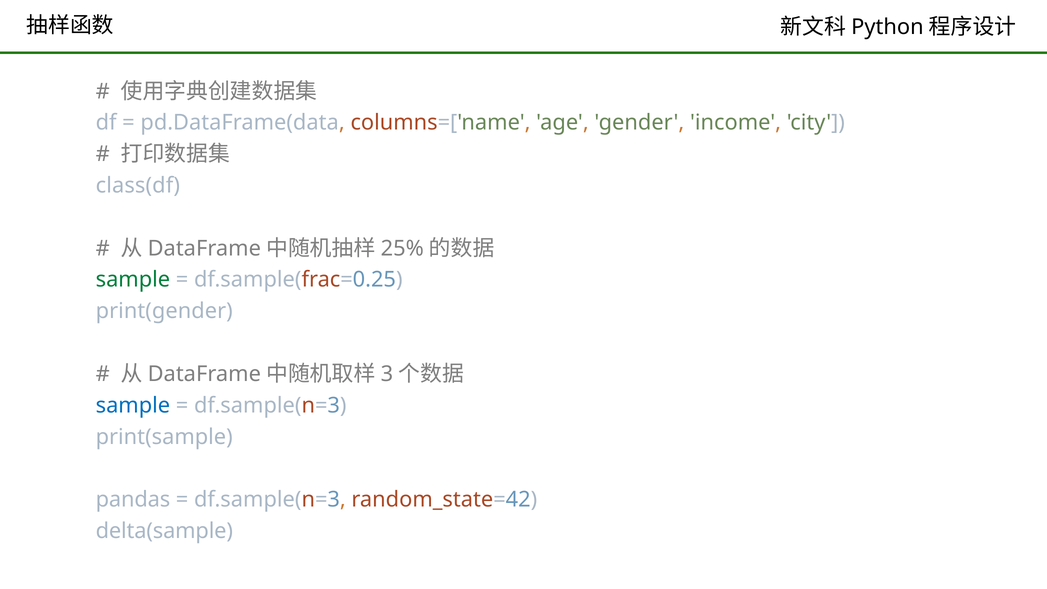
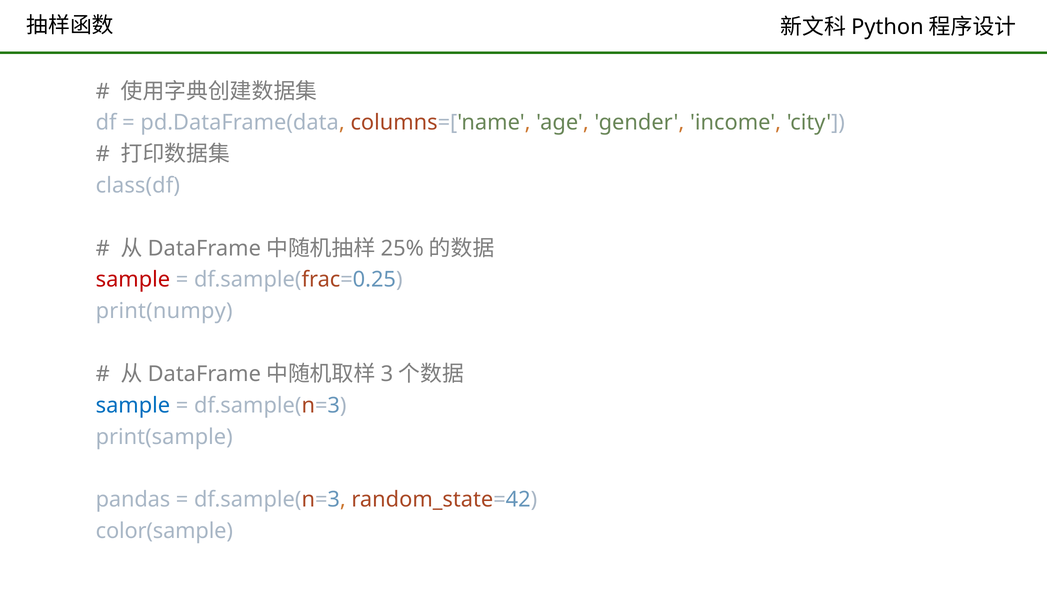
sample colour: green -> red (133, 280)
print(gender: print(gender -> print(numpy (164, 311)
delta(sample: delta(sample -> color(sample (164, 531)
